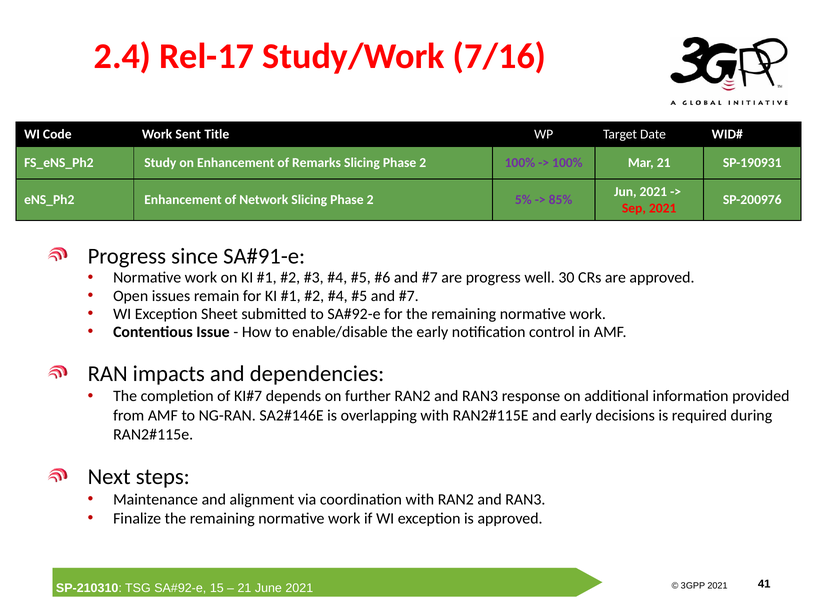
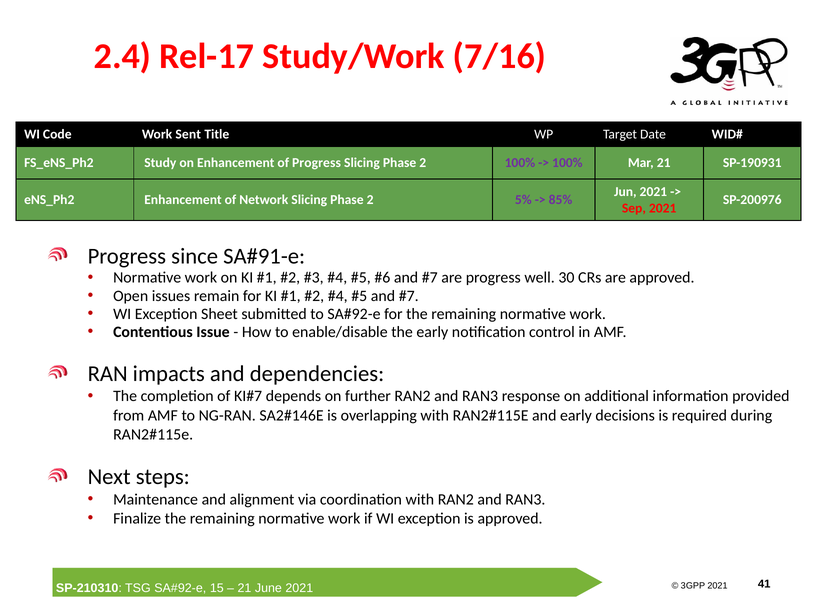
of Remarks: Remarks -> Progress (316, 163)
